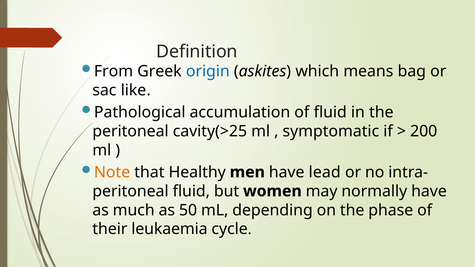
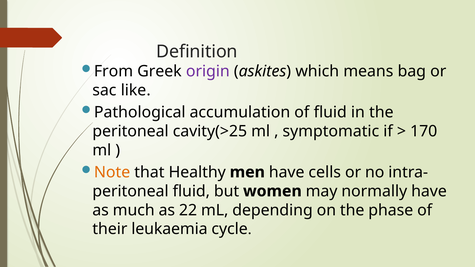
origin colour: blue -> purple (208, 71)
200: 200 -> 170 (424, 131)
lead: lead -> cells (325, 172)
50: 50 -> 22 (188, 210)
